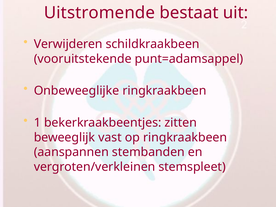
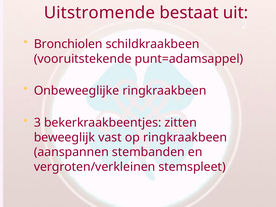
Verwijderen: Verwijderen -> Bronchiolen (68, 44)
1: 1 -> 3 (37, 123)
